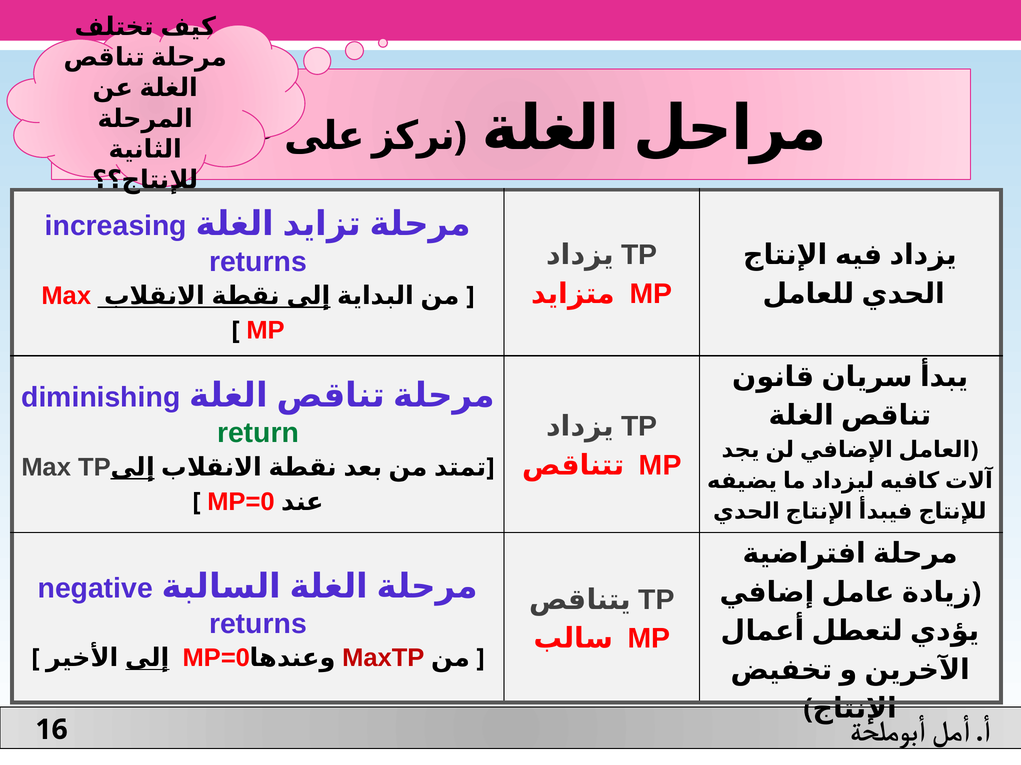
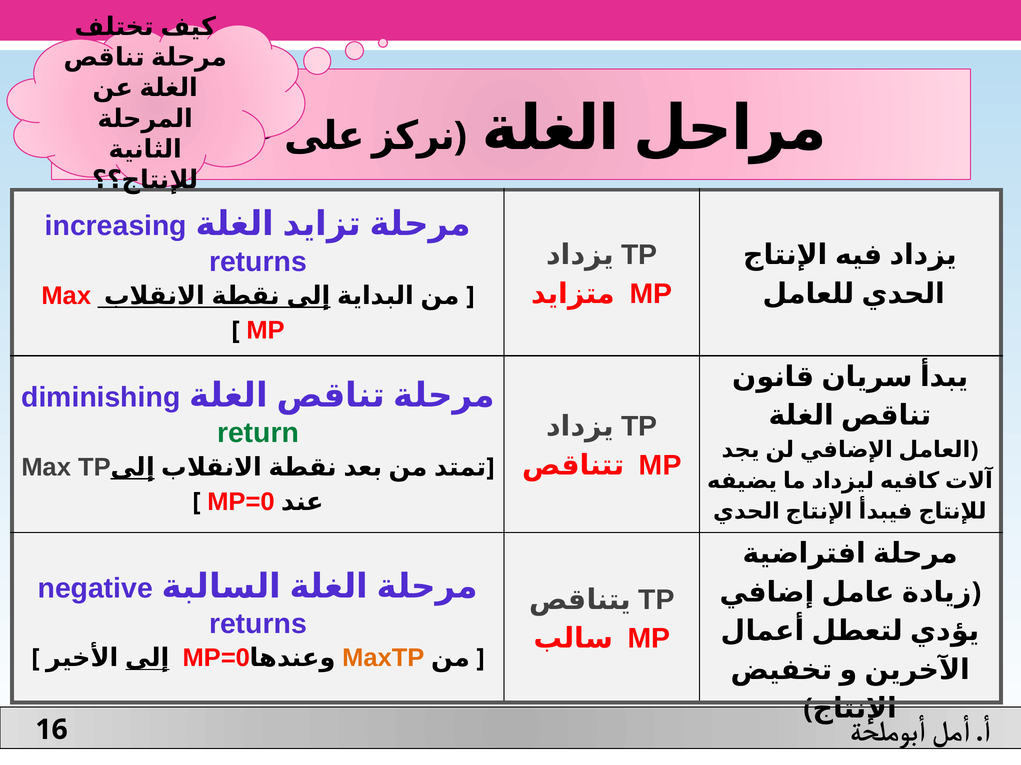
MaxTP colour: red -> orange (383, 659)
